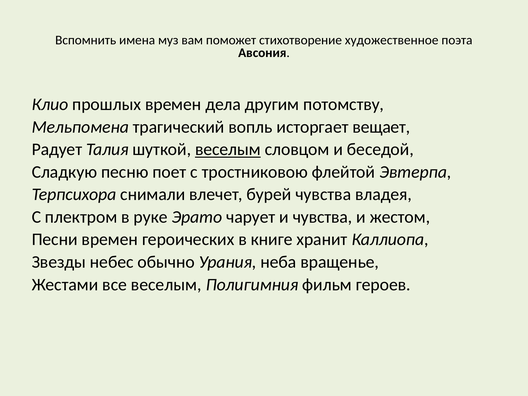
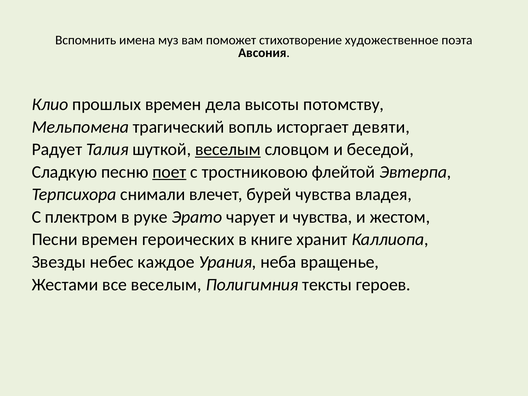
другим: другим -> высоты (272, 104)
вещает: вещает -> девяти (381, 127)
поет underline: none -> present (169, 172)
обычно: обычно -> каждое (166, 262)
фильм: фильм -> тексты (327, 285)
